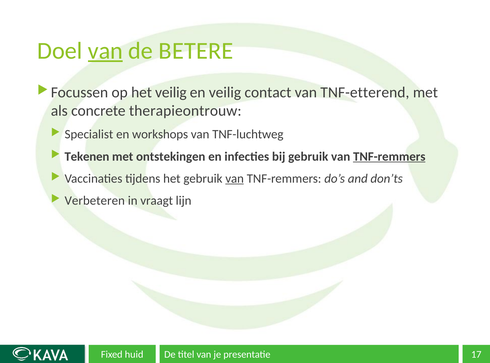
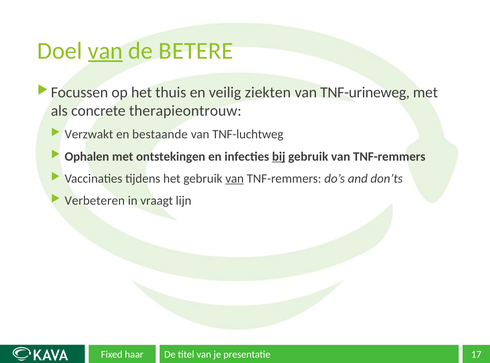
het veilig: veilig -> thuis (171, 92)
contact: contact -> ziekten (268, 92)
TNF-etterend: TNF-etterend -> TNF-urineweg (365, 92)
Specialist: Specialist -> Verzwakt (89, 134)
workshops: workshops -> bestaande (160, 134)
Tekenen: Tekenen -> Ophalen (87, 156)
bij underline: none -> present (279, 156)
TNF-remmers underline: present -> none (389, 156)
huid: huid -> haar (134, 355)
